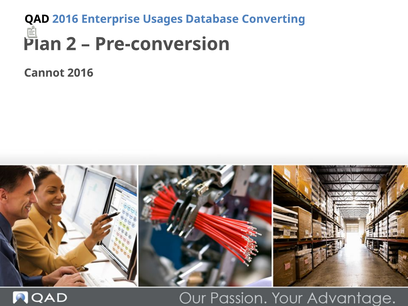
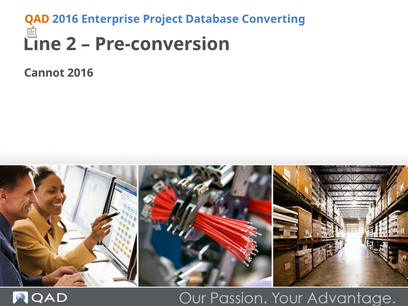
QAD colour: black -> orange (37, 19)
Usages: Usages -> Project (163, 19)
Plan: Plan -> Line (42, 44)
